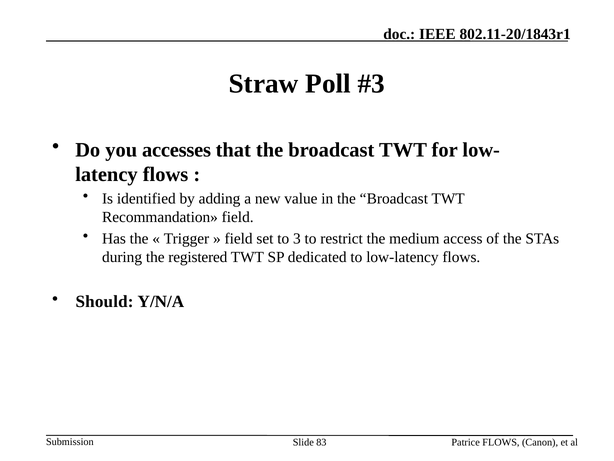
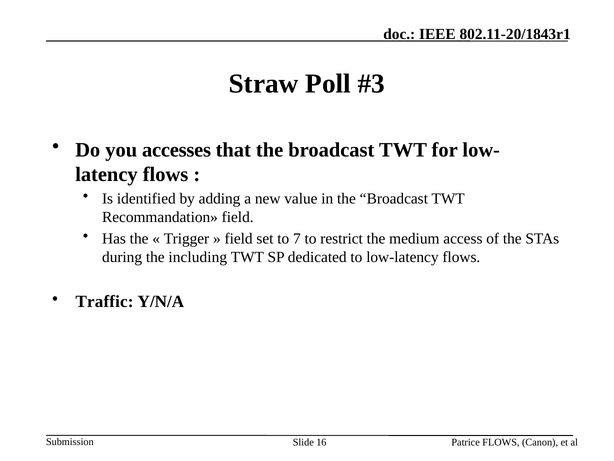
3: 3 -> 7 (297, 239)
registered: registered -> including (198, 257)
Should: Should -> Traffic (105, 301)
83: 83 -> 16 (321, 442)
